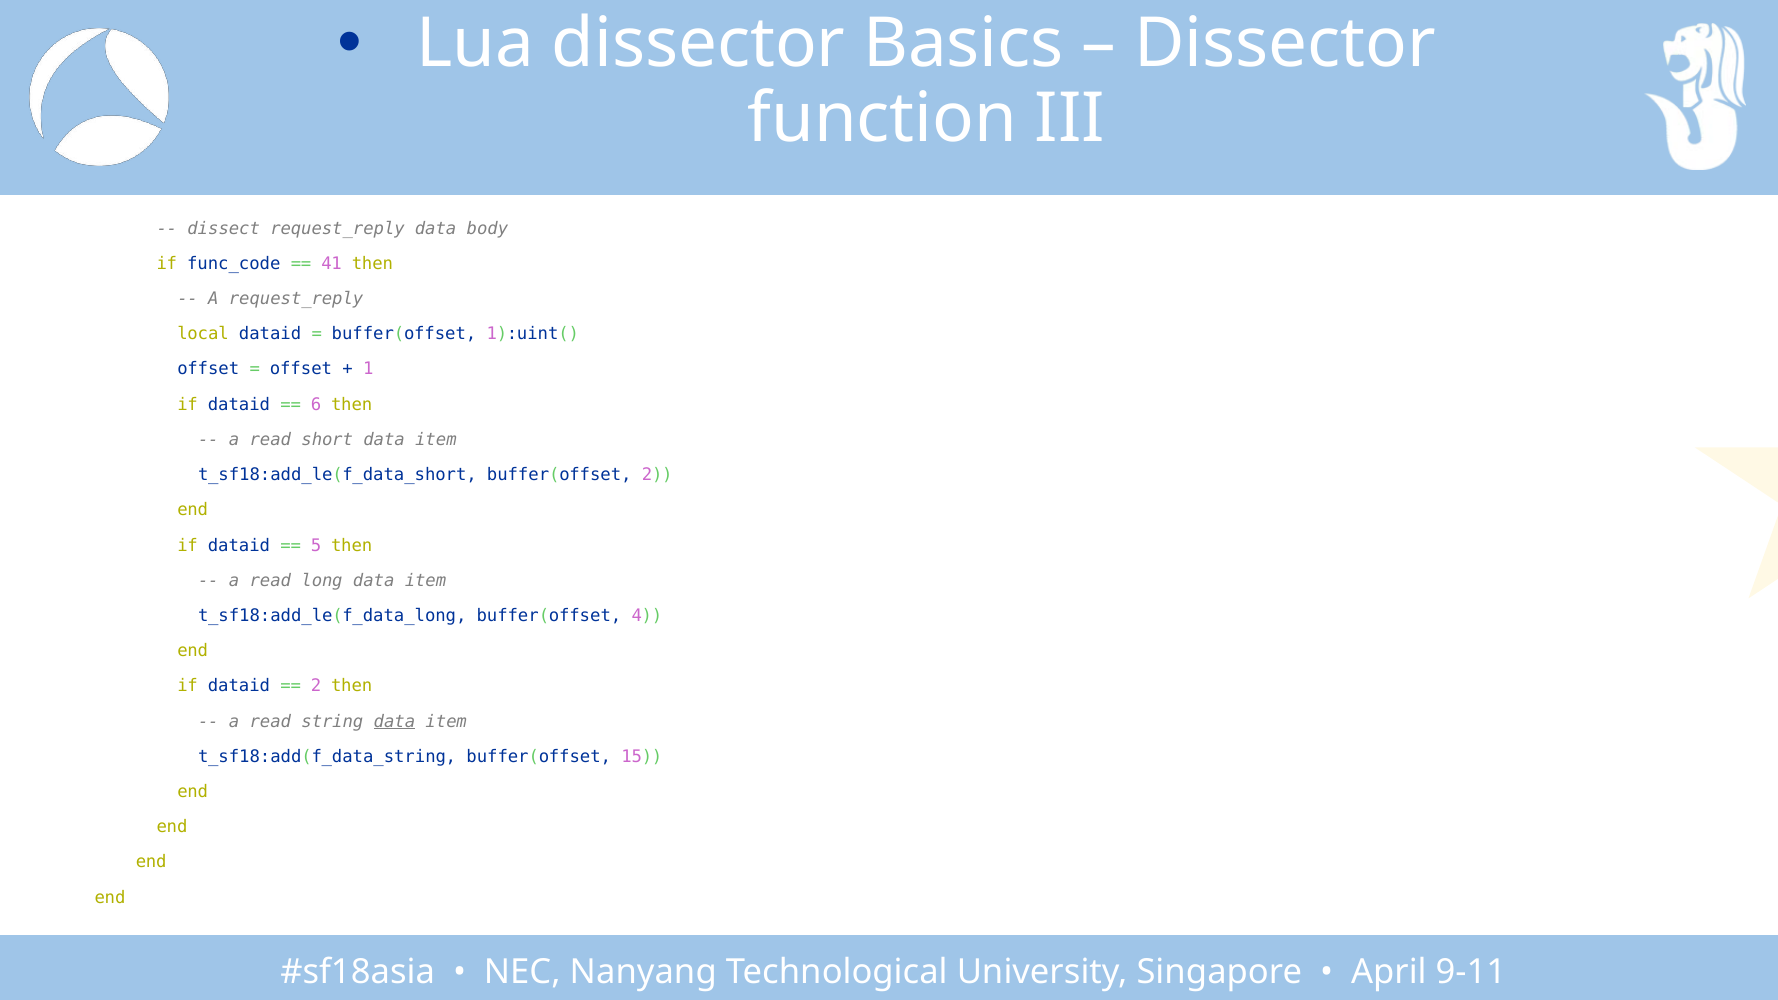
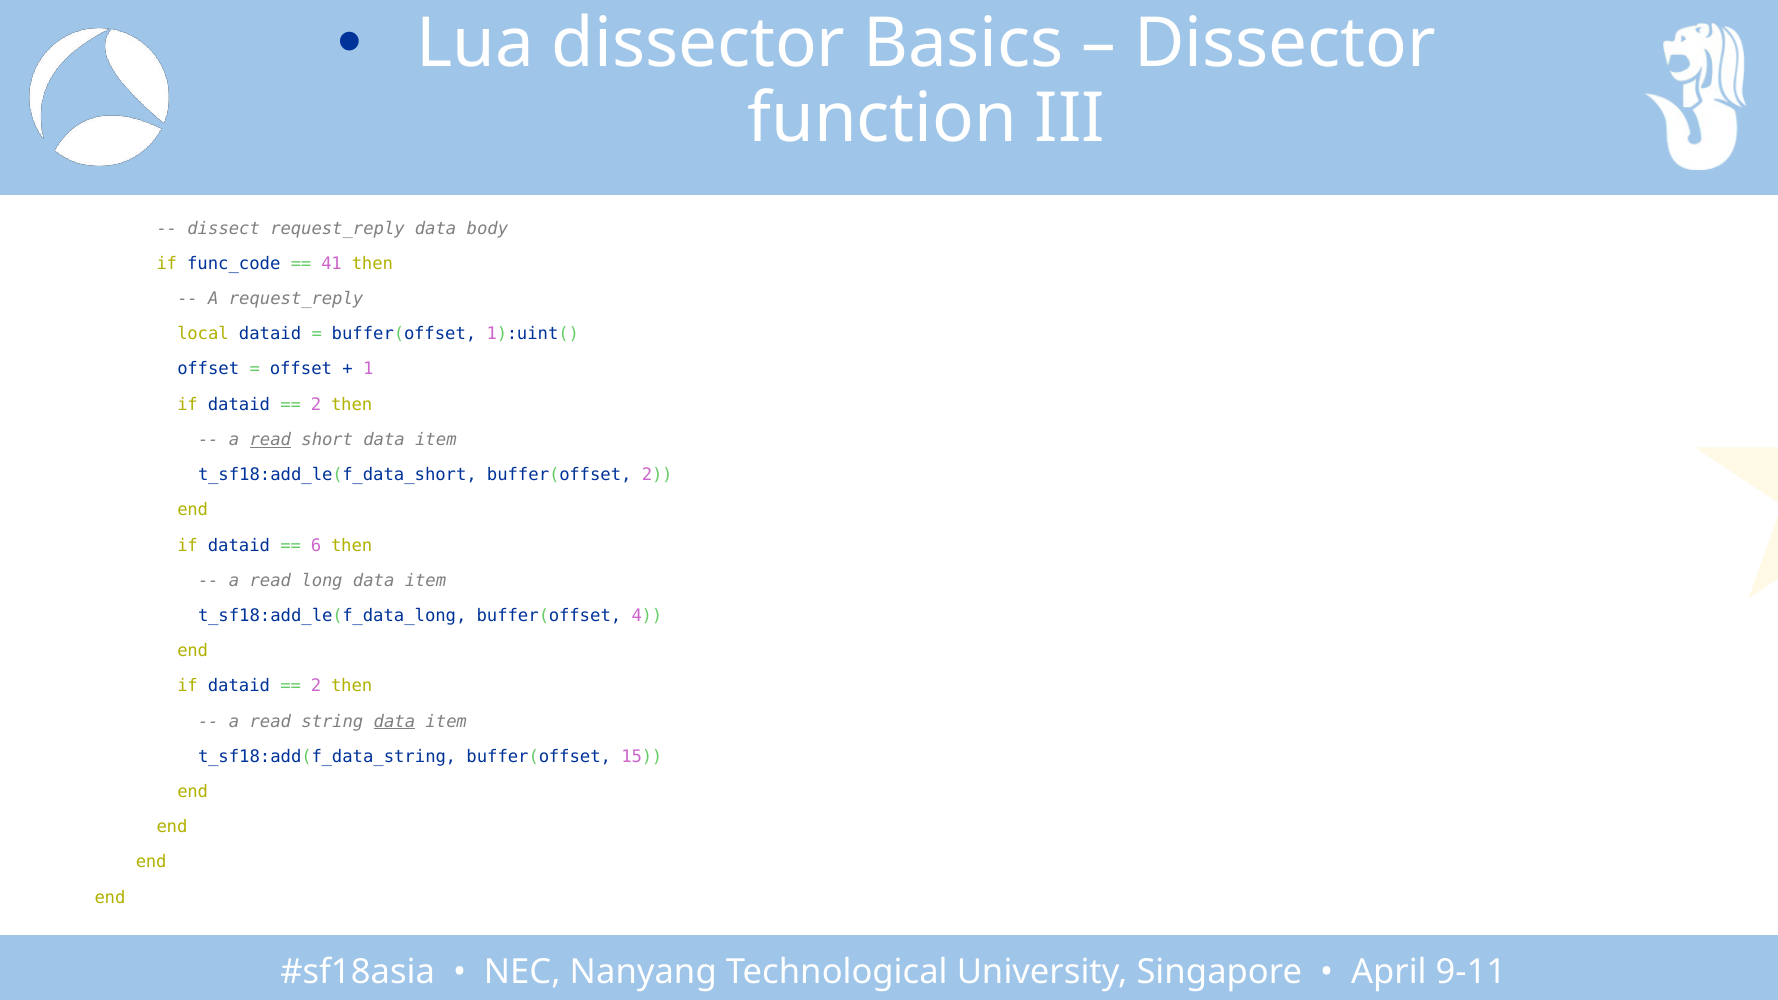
6: 6 -> 2 (316, 405)
read underline: none -> present (270, 440)
5: 5 -> 6 (316, 545)
